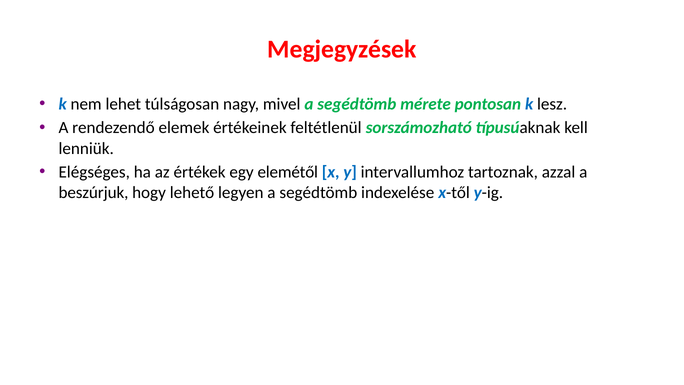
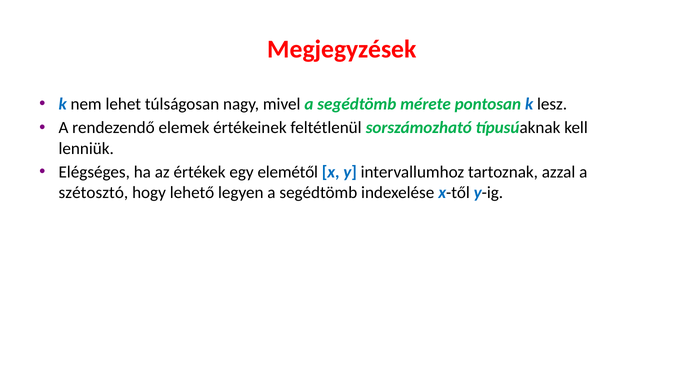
beszúrjuk: beszúrjuk -> szétosztó (93, 193)
